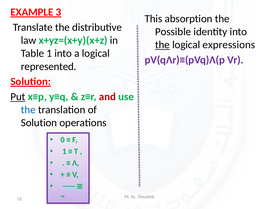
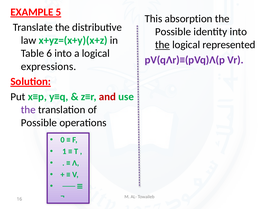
3: 3 -> 5 (59, 12)
expressions: expressions -> represented (229, 45)
Table 1: 1 -> 6 (49, 53)
represented: represented -> expressions (49, 67)
Put underline: present -> none (18, 97)
the colour: blue -> purple (28, 110)
Solution: Solution -> Possible (39, 123)
